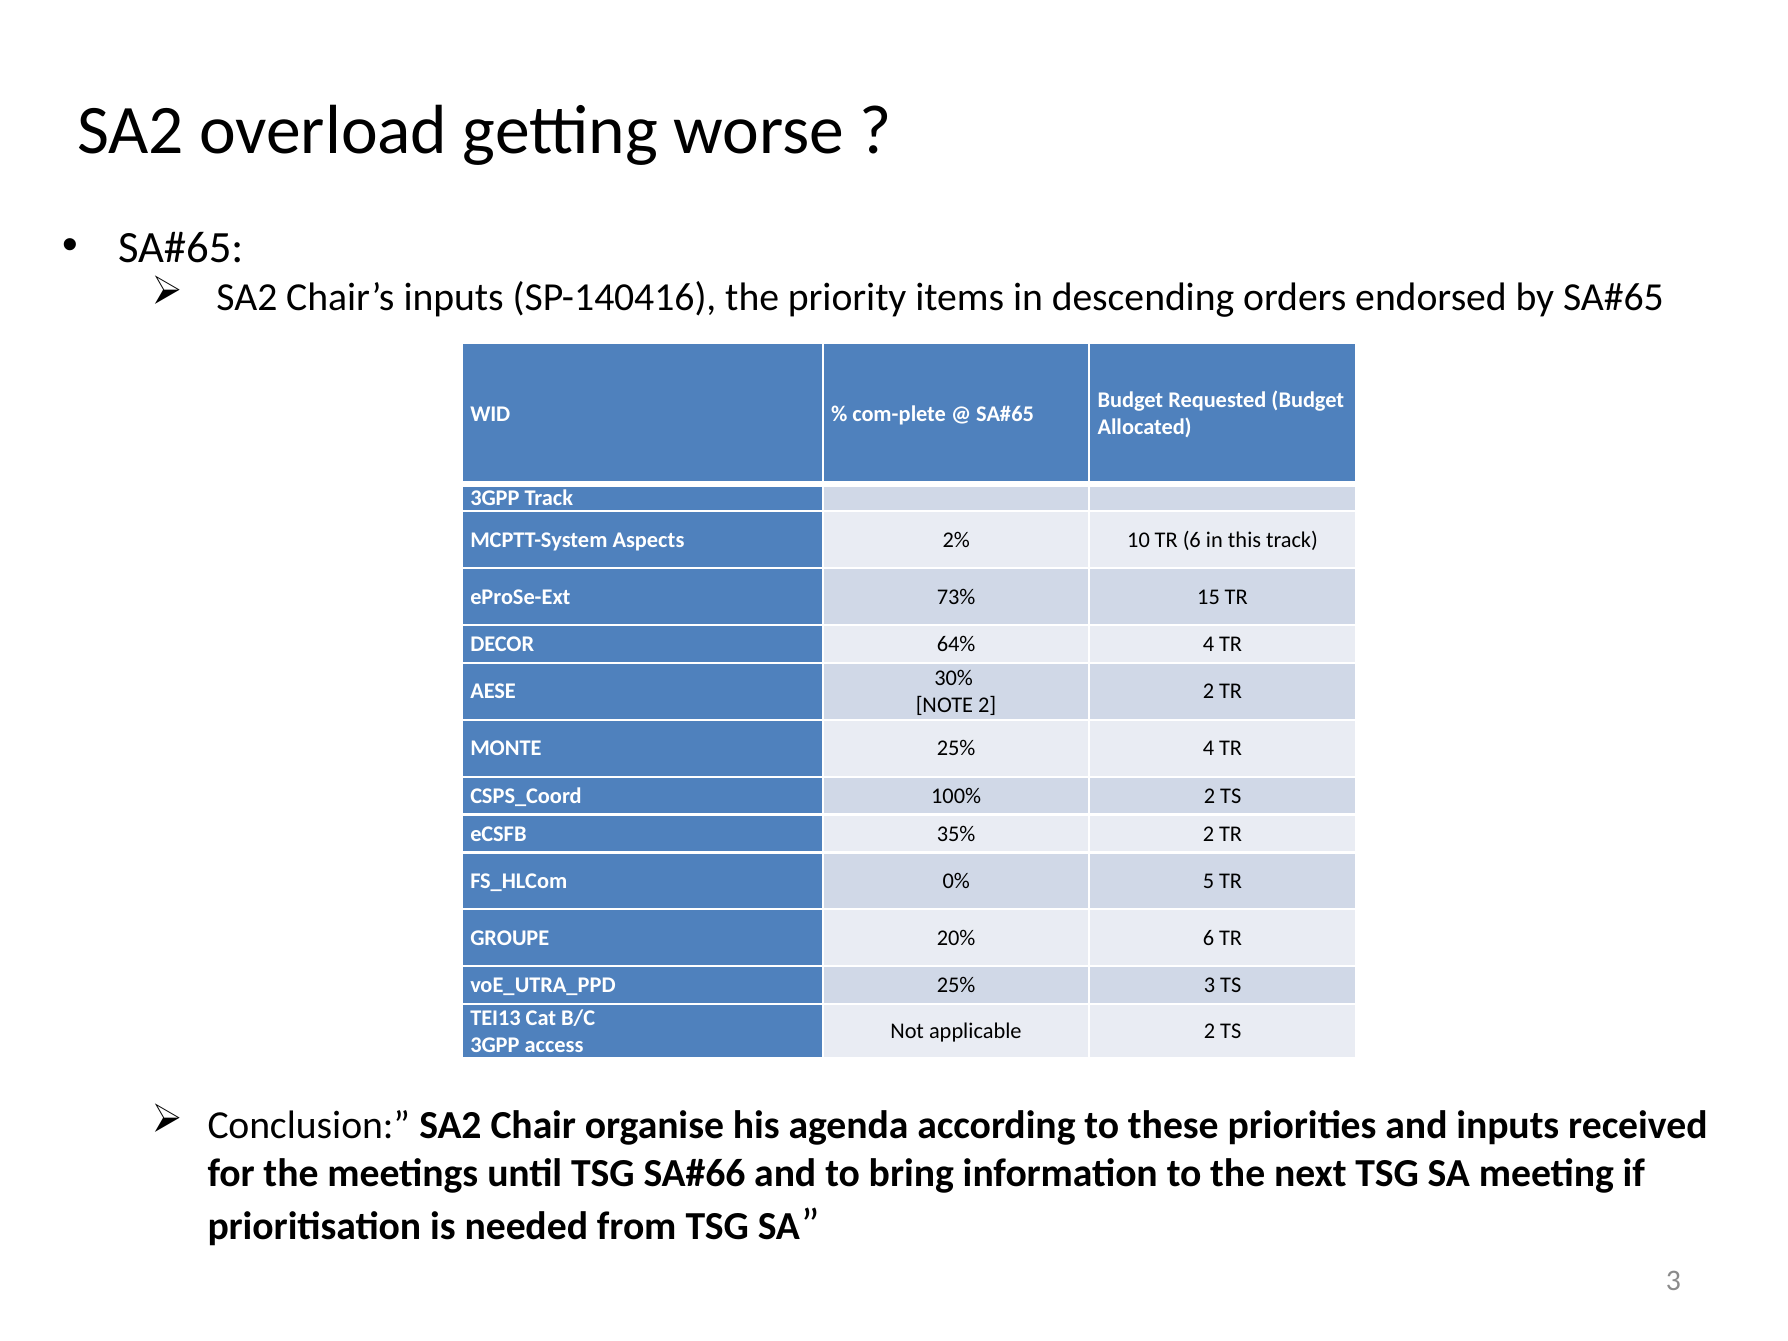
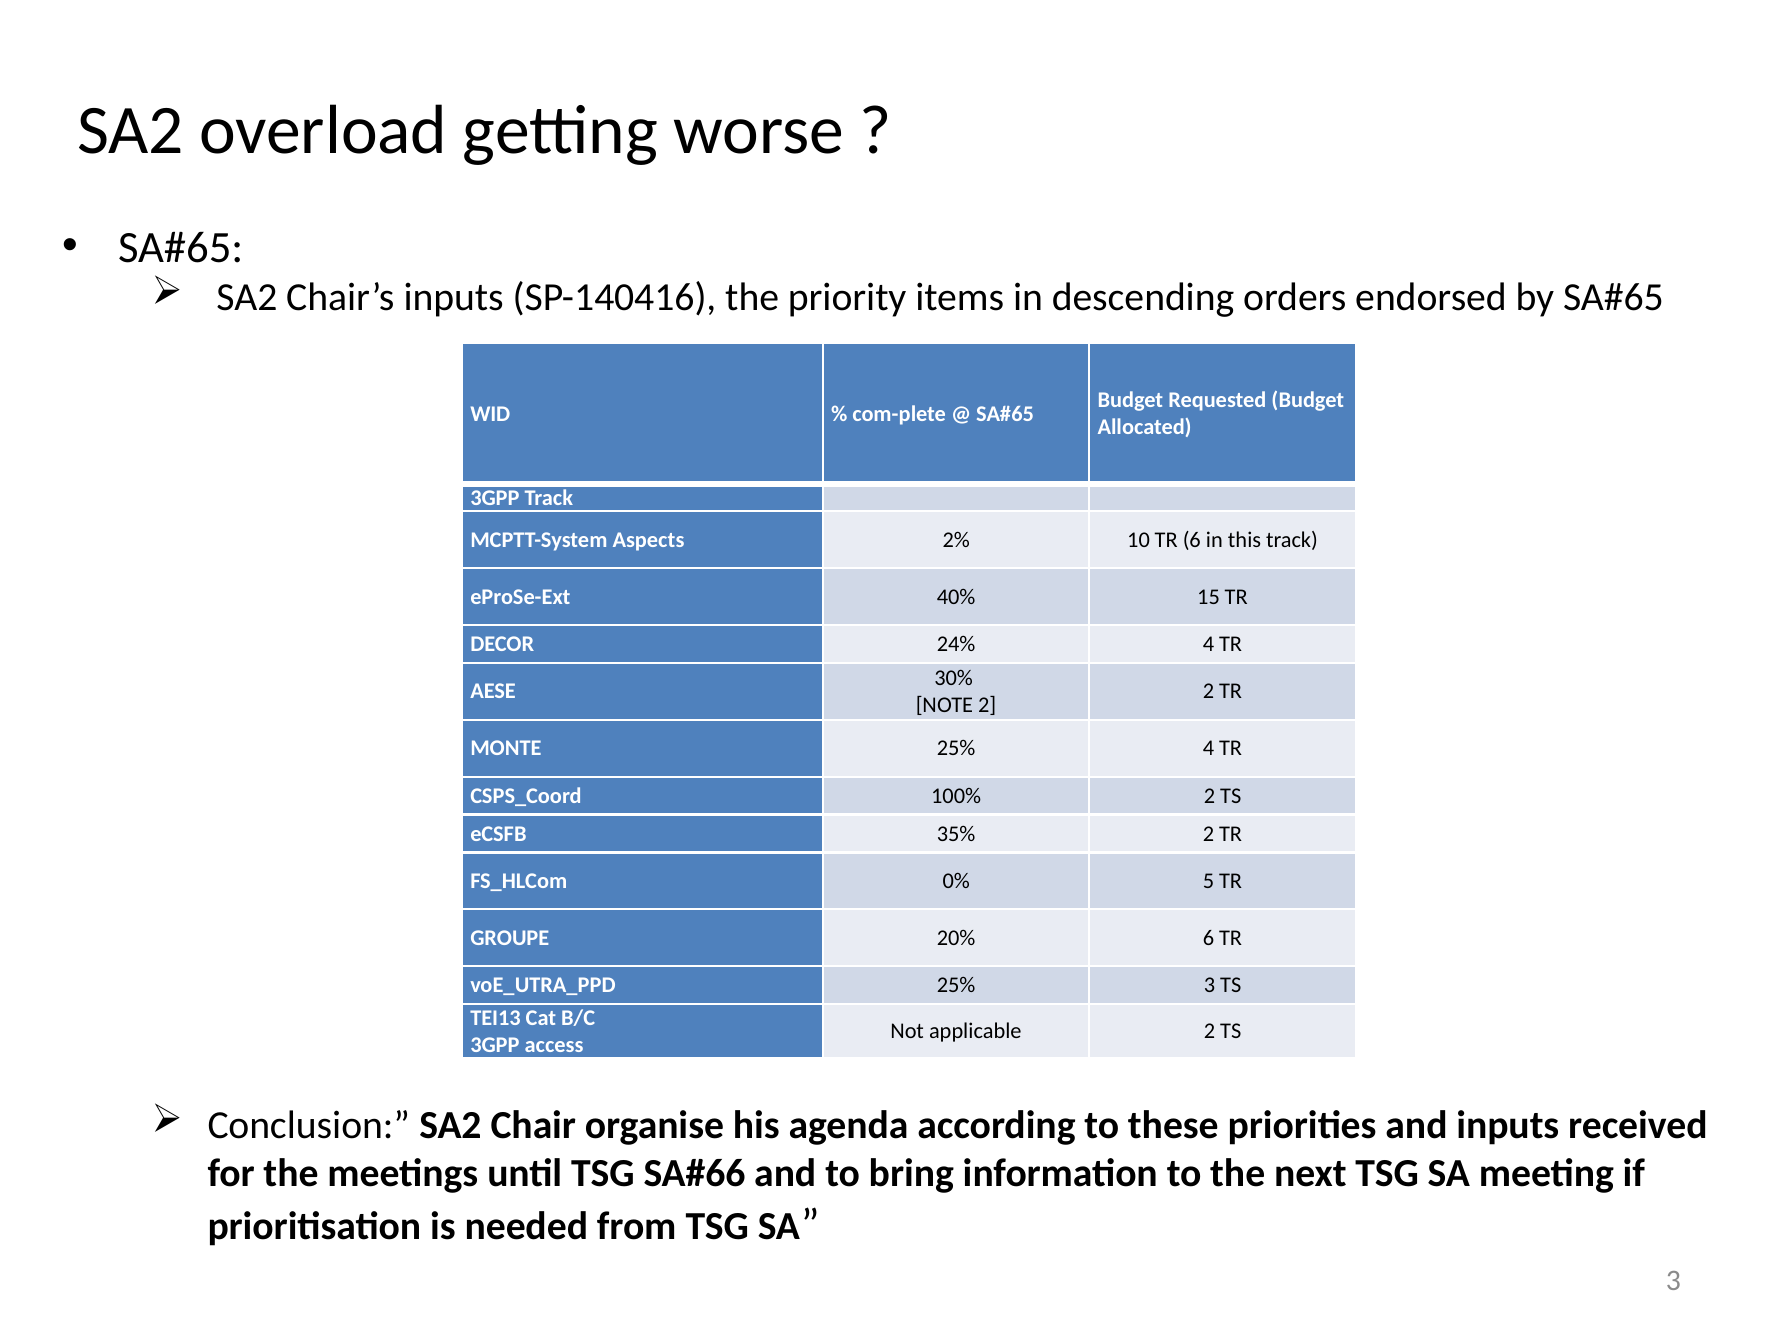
73%: 73% -> 40% (956, 597)
64%: 64% -> 24% (956, 644)
